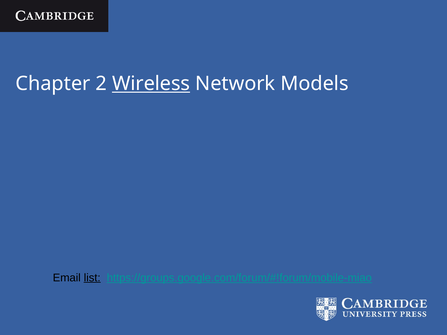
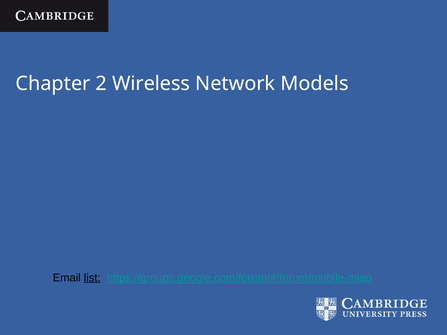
Wireless underline: present -> none (151, 84)
